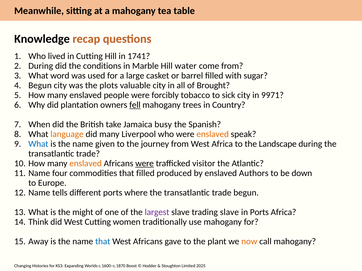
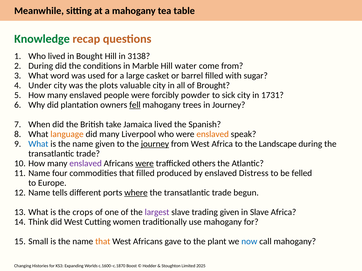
Knowledge colour: black -> green (42, 39)
in Cutting: Cutting -> Bought (89, 56)
1741: 1741 -> 3138 (139, 56)
Begun: Begun -> Under (40, 86)
tobacco: tobacco -> powder (195, 95)
9971: 9971 -> 1731 (272, 95)
in Country: Country -> Journey (229, 105)
Jamaica busy: busy -> lived (163, 125)
journey underline: none -> present (155, 144)
enslaved colour: orange -> purple (86, 164)
visitor: visitor -> others (204, 164)
Authors: Authors -> Distress (254, 173)
down: down -> felled (302, 173)
where underline: none -> present (136, 193)
might: might -> crops (83, 213)
trading slave: slave -> given (230, 213)
in Ports: Ports -> Slave (259, 213)
Away: Away -> Small (38, 242)
that colour: blue -> orange (103, 242)
now colour: orange -> blue (249, 242)
